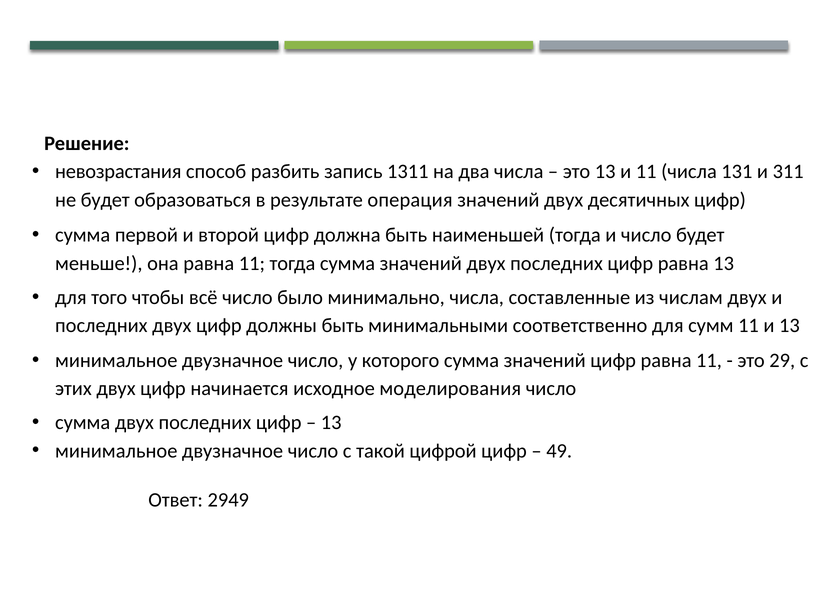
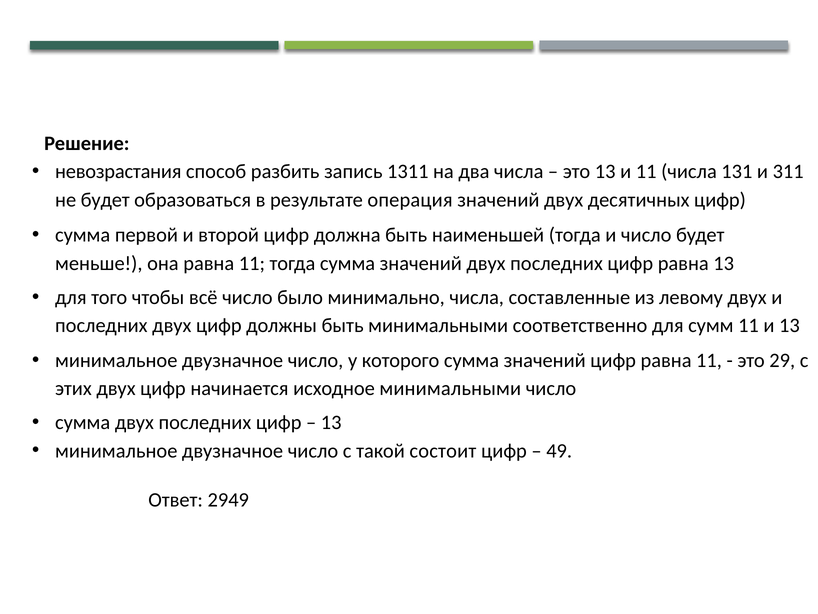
числам: числам -> левому (691, 297)
исходное моделирования: моделирования -> минимальными (450, 388)
цифрой: цифрой -> состоит (443, 450)
